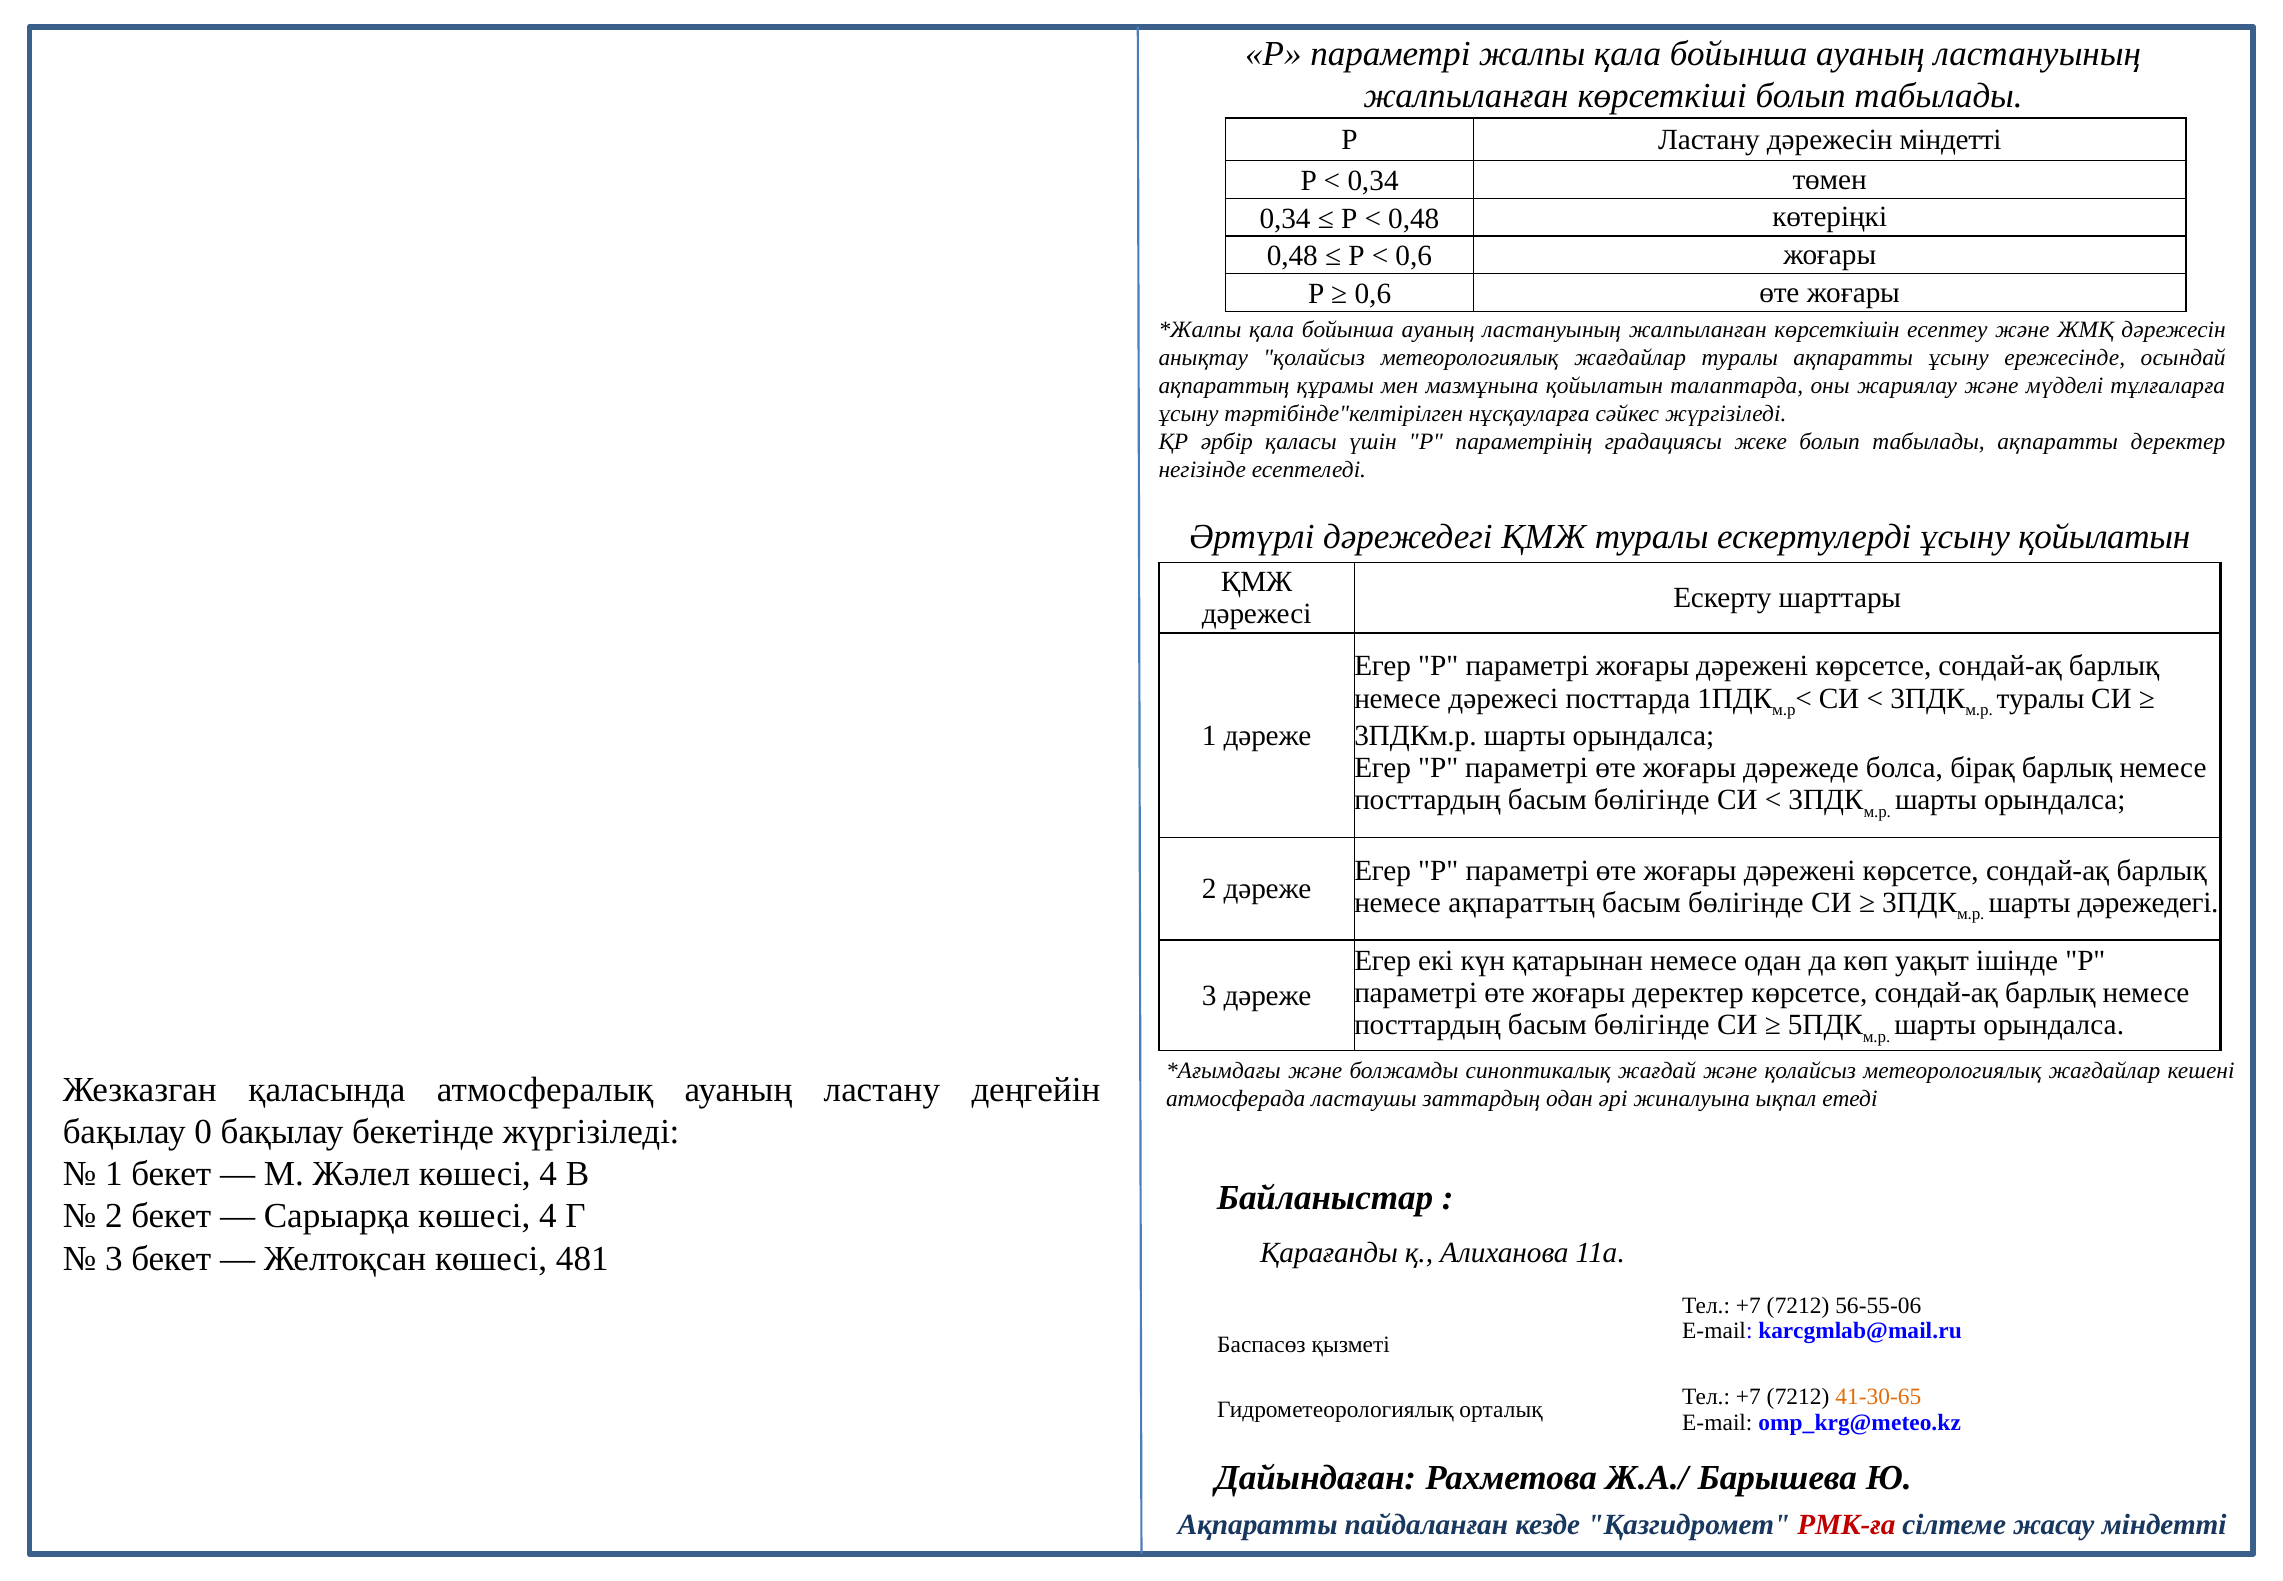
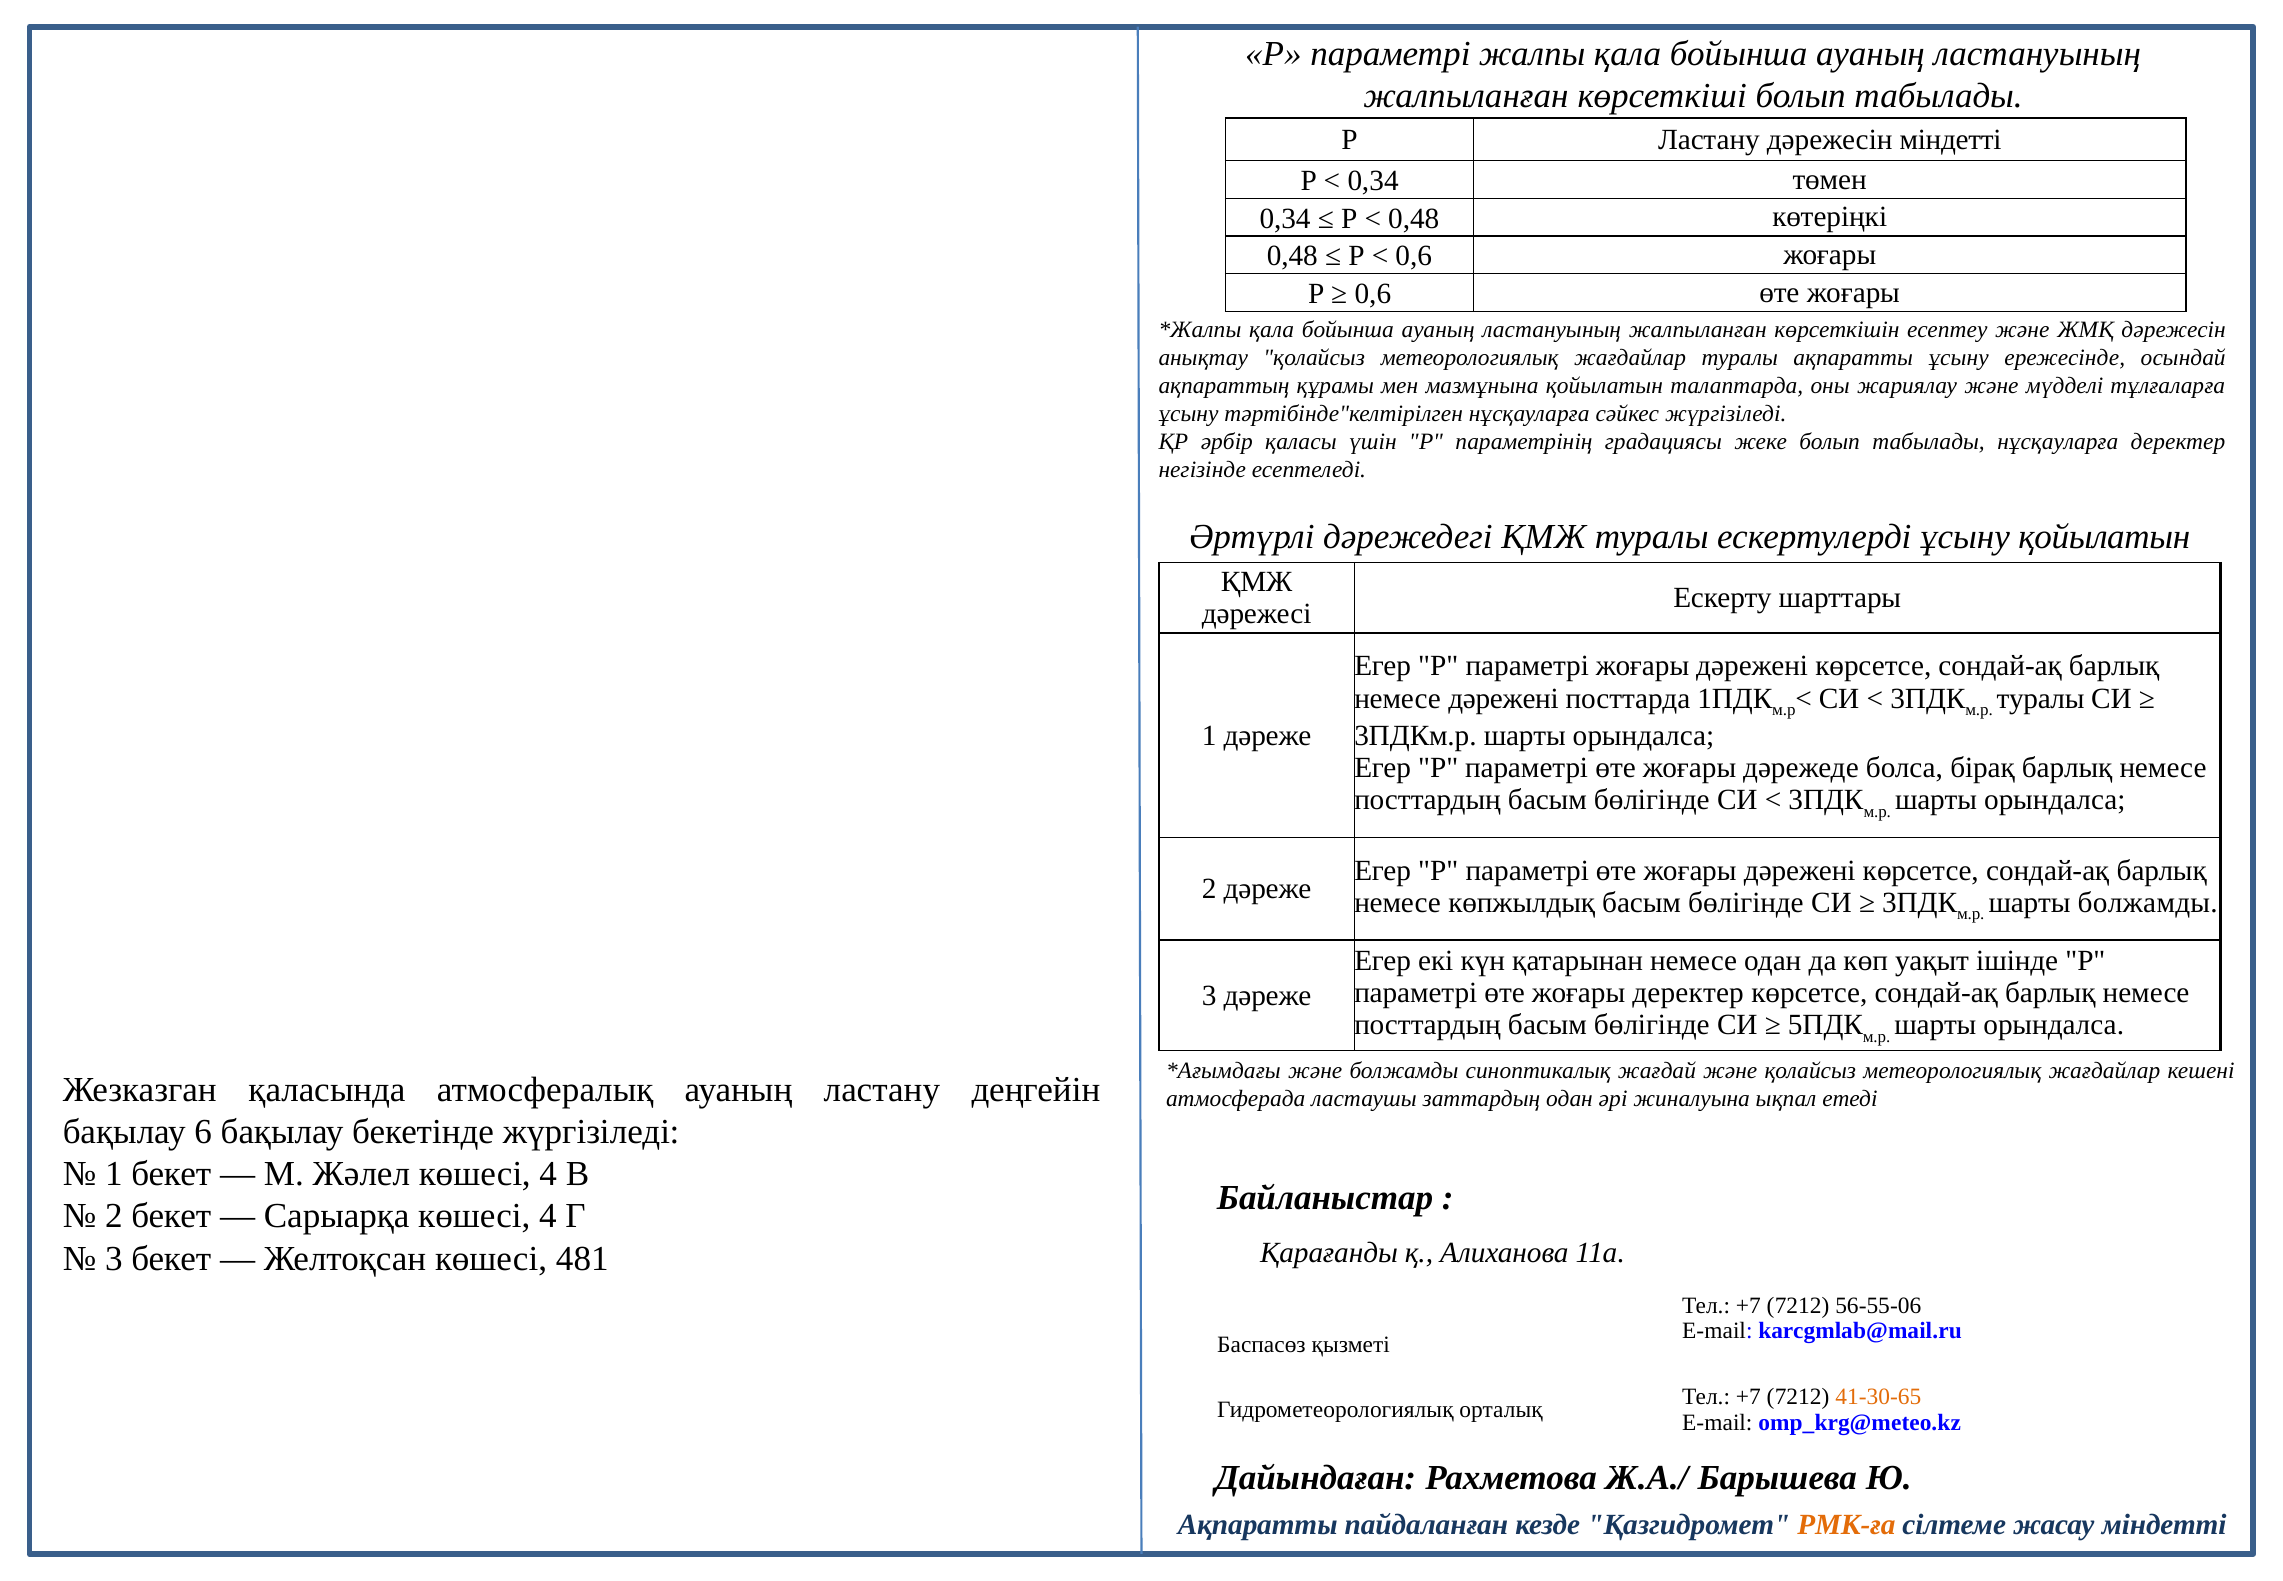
табылады ақпаратты: ақпаратты -> нұсқауларға (2058, 442)
немесе дәрежесі: дәрежесі -> дәрежені (1504, 698)
немесе ақпараттың: ақпараттың -> көпжылдық (1522, 902)
шарты дәрежедегі: дәрежедегі -> болжамды (2148, 902)
0: 0 -> 6 (203, 1132)
РМК-ға colour: red -> orange (1846, 1525)
